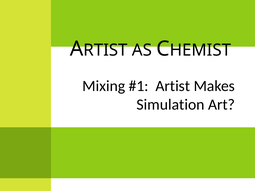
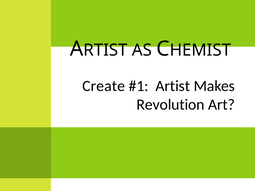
Mixing: Mixing -> Create (104, 86)
Simulation: Simulation -> Revolution (171, 105)
